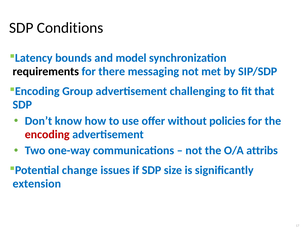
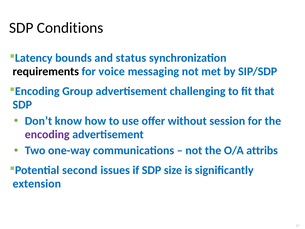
model: model -> status (131, 58)
there: there -> voice (112, 71)
policies: policies -> session (227, 121)
encoding colour: red -> purple (47, 134)
change: change -> second (80, 170)
